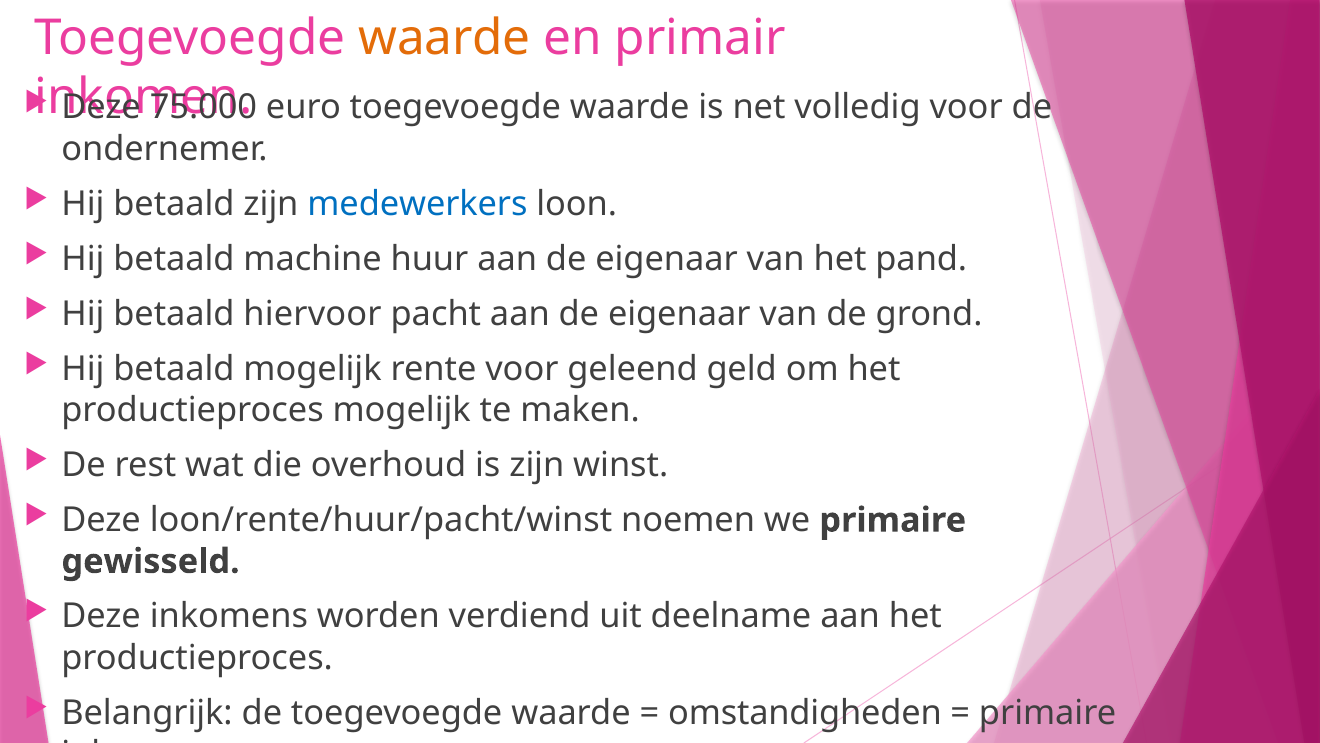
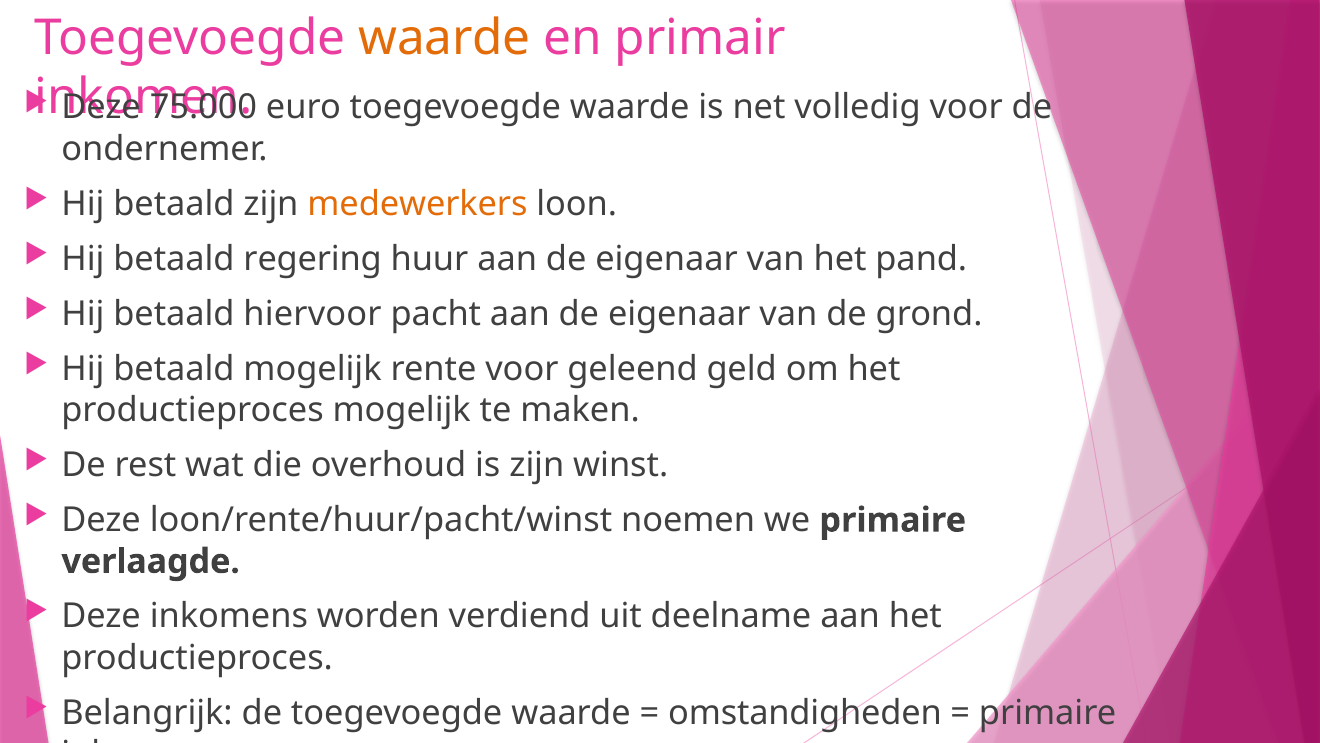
medewerkers colour: blue -> orange (417, 204)
machine: machine -> regering (313, 259)
gewisseld: gewisseld -> verlaagde (151, 561)
